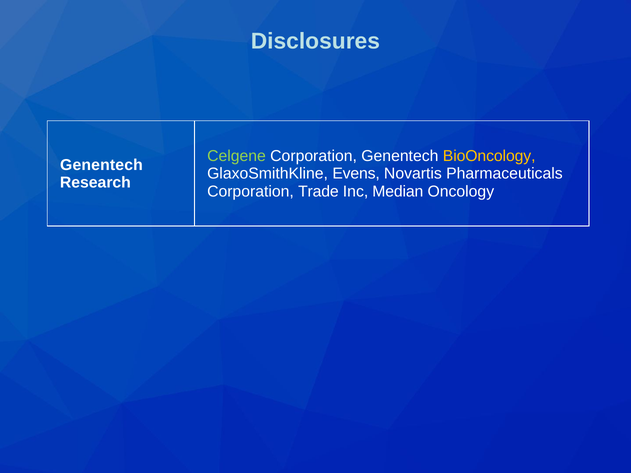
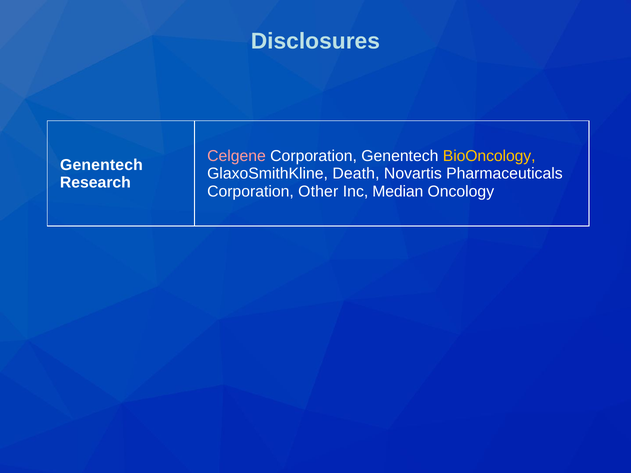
Celgene colour: light green -> pink (237, 156)
Evens: Evens -> Death (356, 174)
Trade: Trade -> Other (318, 191)
